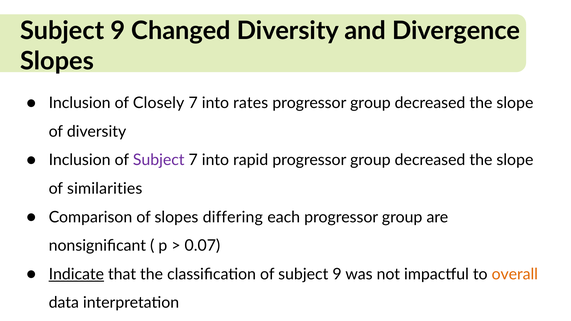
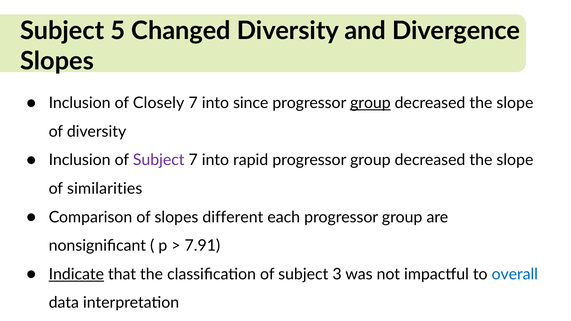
9: 9 -> 5 (118, 31)
rates: rates -> since (251, 103)
group underline: none -> present (370, 103)
differing: differing -> different (233, 217)
0.07: 0.07 -> 7.91 (202, 246)
of subject 9: 9 -> 3 (337, 274)
overall colour: orange -> blue (515, 274)
